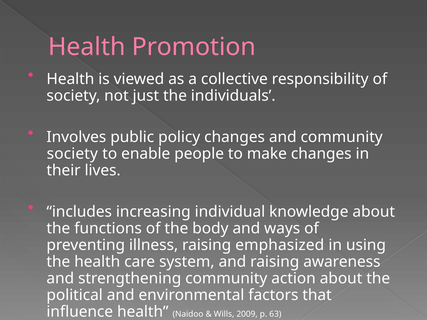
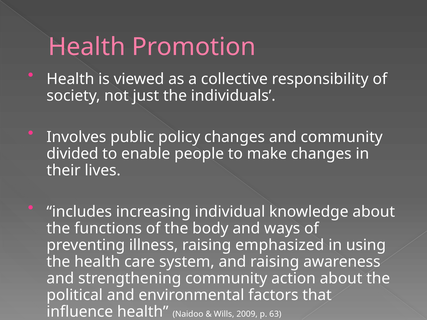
society: society -> divided (72, 154)
